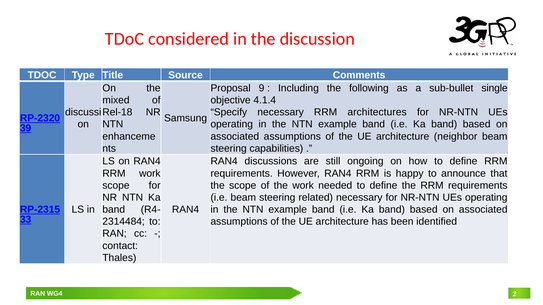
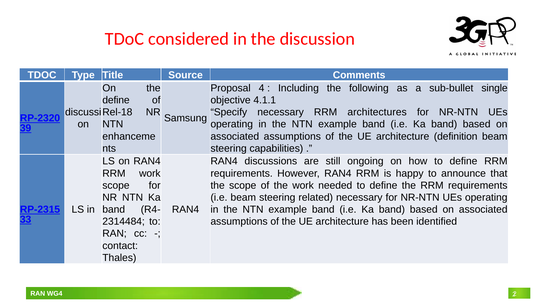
9: 9 -> 4 (262, 88)
mixed: mixed -> define (116, 100)
4.1.4: 4.1.4 -> 4.1.1 (265, 100)
neighbor: neighbor -> definition (456, 137)
